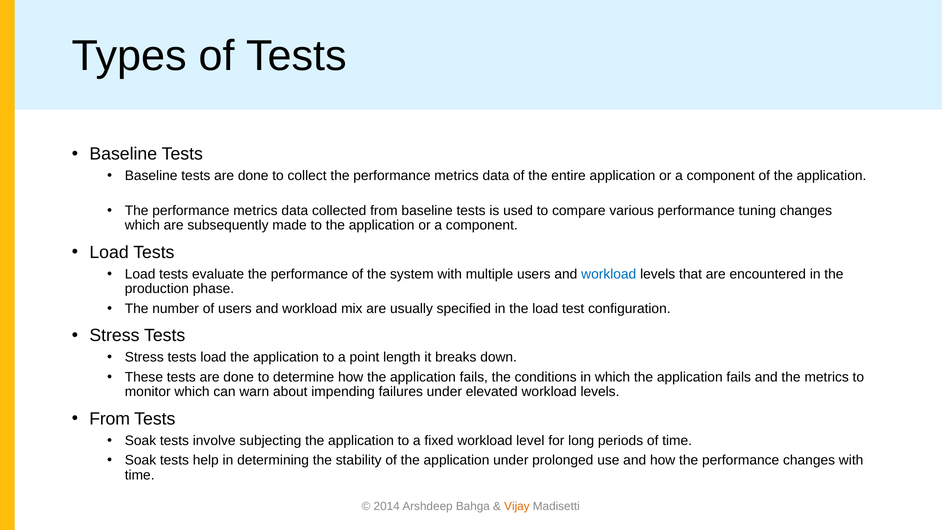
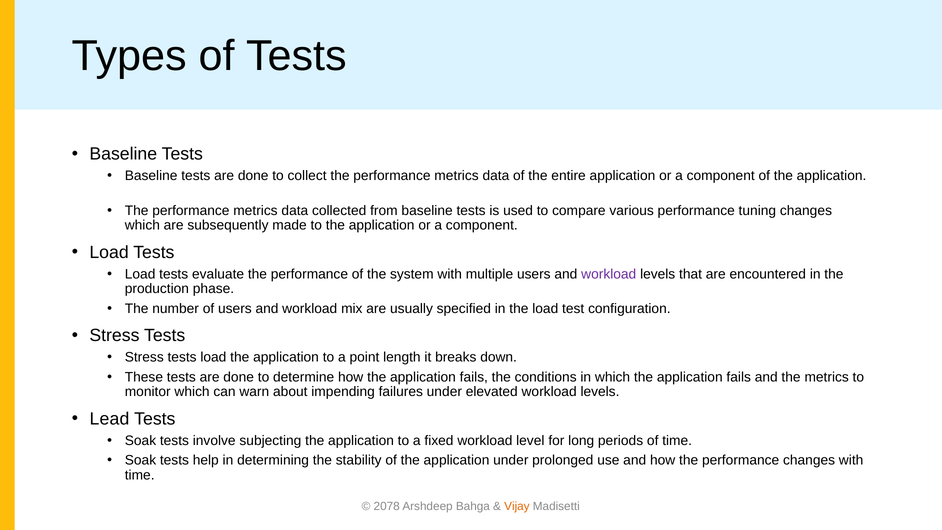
workload colour: blue -> purple (609, 274)
From: From -> Lead (109, 419)
2014: 2014 -> 2078 (387, 506)
